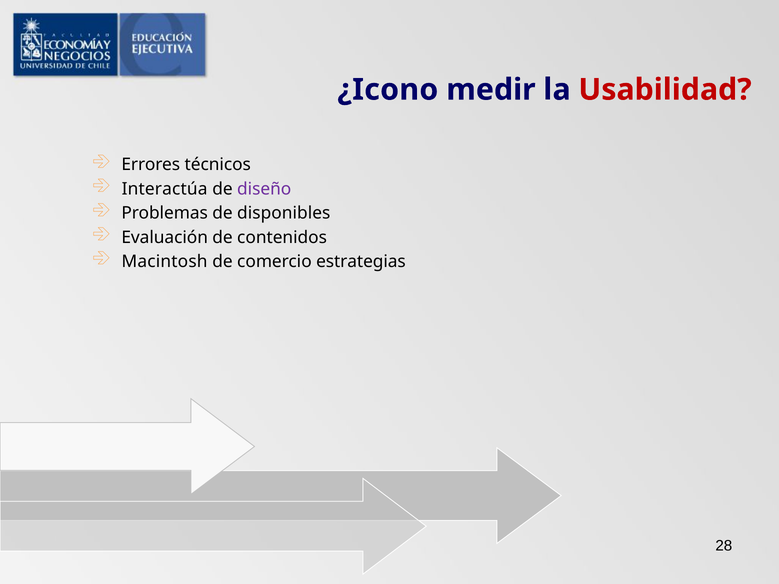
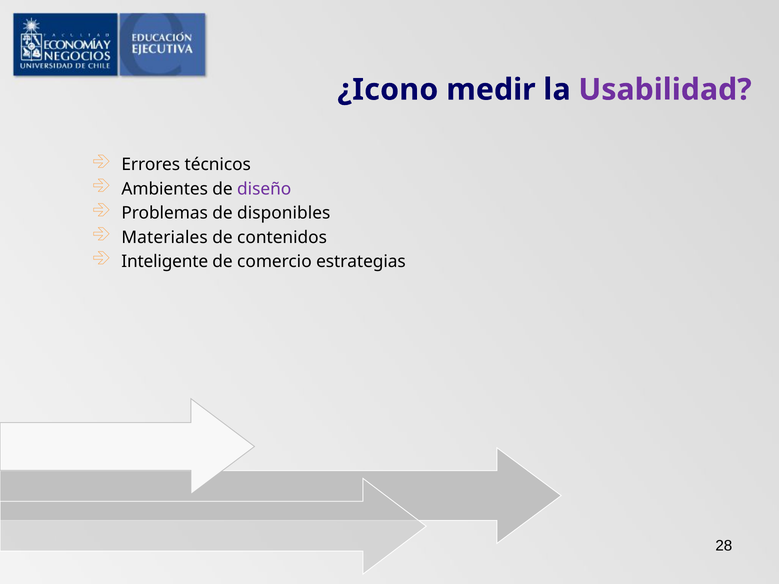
Usabilidad colour: red -> purple (665, 90)
Interactúa: Interactúa -> Ambientes (165, 189)
Evaluación: Evaluación -> Materiales (165, 237)
Macintosh: Macintosh -> Inteligente (165, 262)
